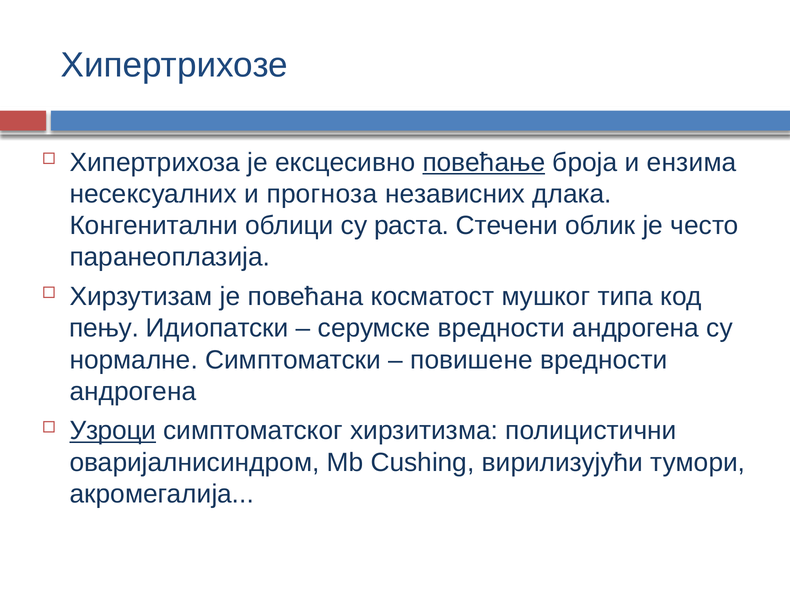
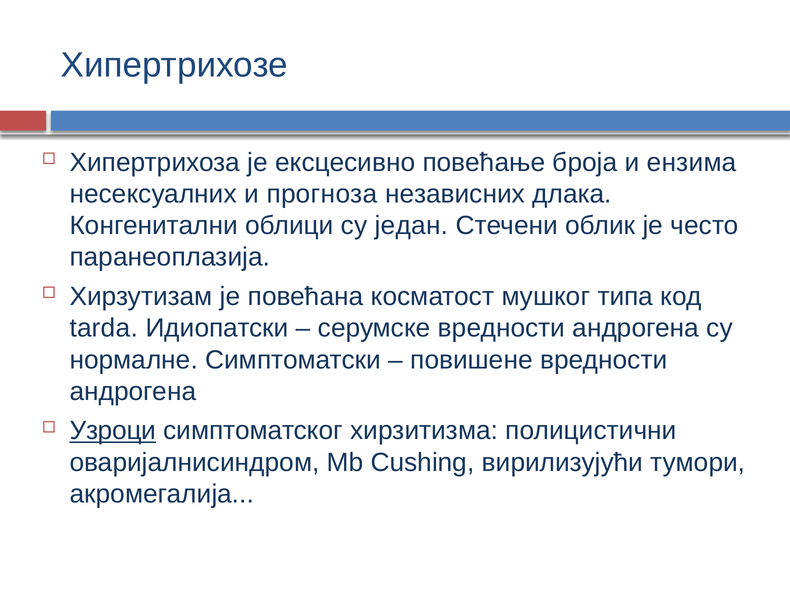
повећање underline: present -> none (484, 162)
раста: раста -> један (411, 225)
пењу: пењу -> tarda (104, 328)
